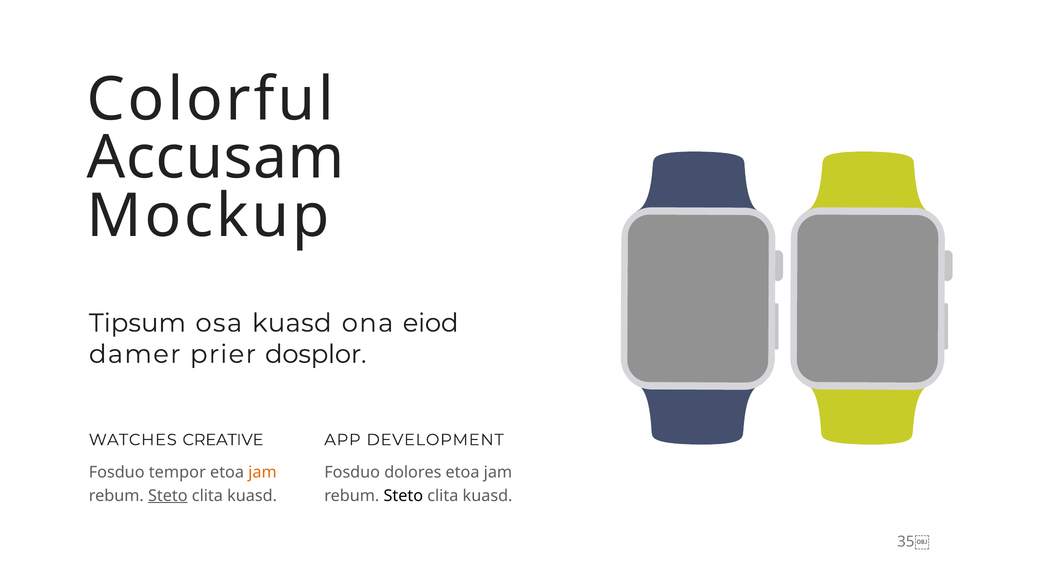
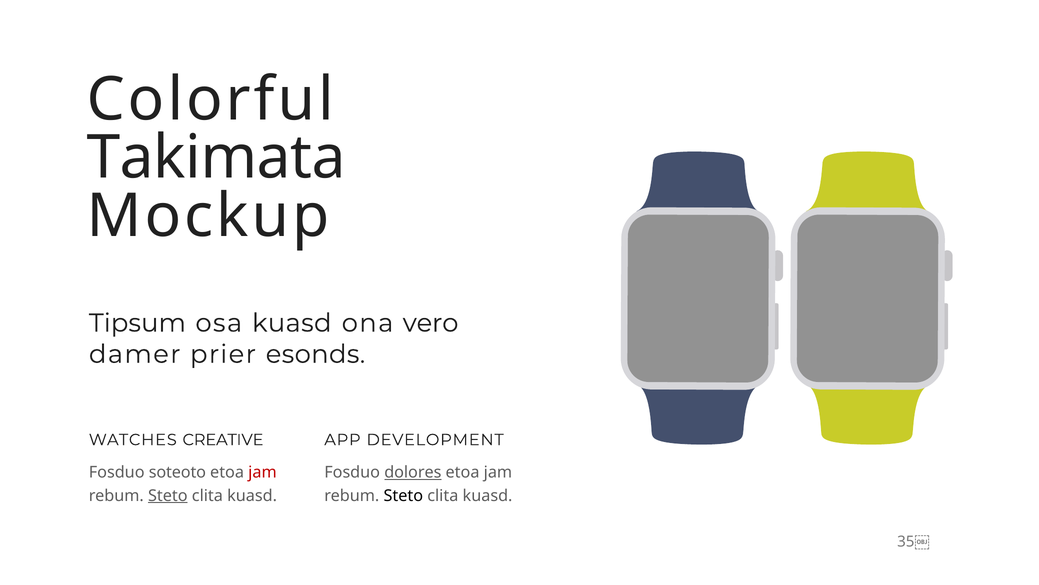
Accusam: Accusam -> Takimata (216, 158)
eiod: eiod -> vero (431, 323)
dosplor: dosplor -> esonds (315, 354)
tempor: tempor -> soteoto (177, 472)
jam colour: orange -> red (262, 472)
dolores underline: none -> present (413, 472)
